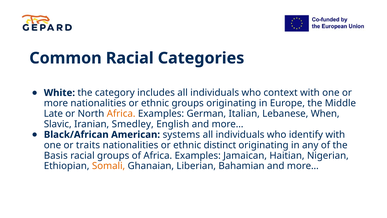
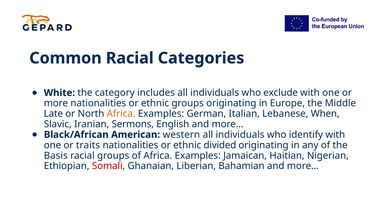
context: context -> exclude (281, 93)
Smedley: Smedley -> Sermons (133, 124)
systems: systems -> western (181, 134)
distinct: distinct -> divided (220, 145)
Somali colour: orange -> red (109, 166)
